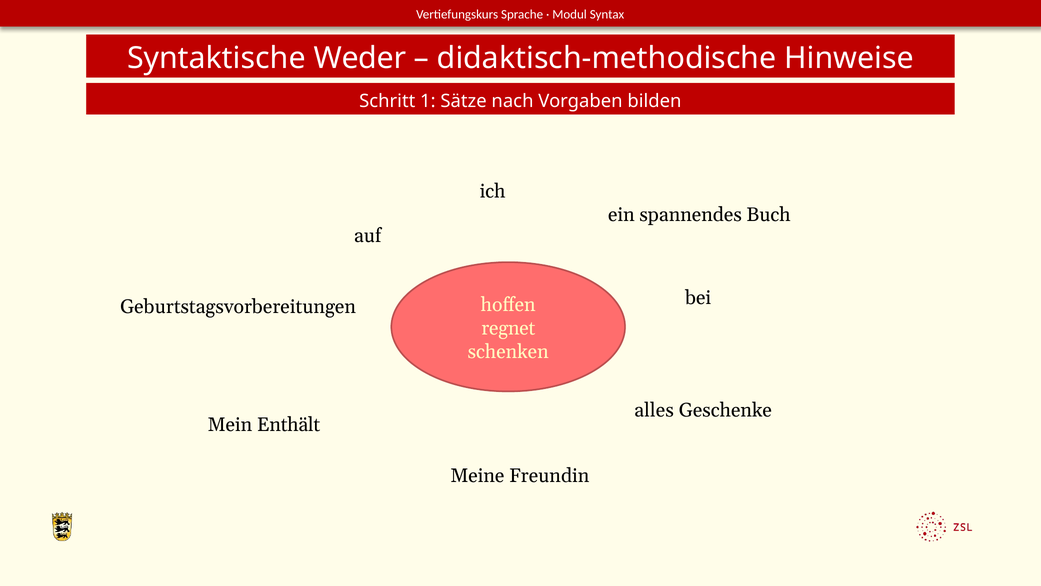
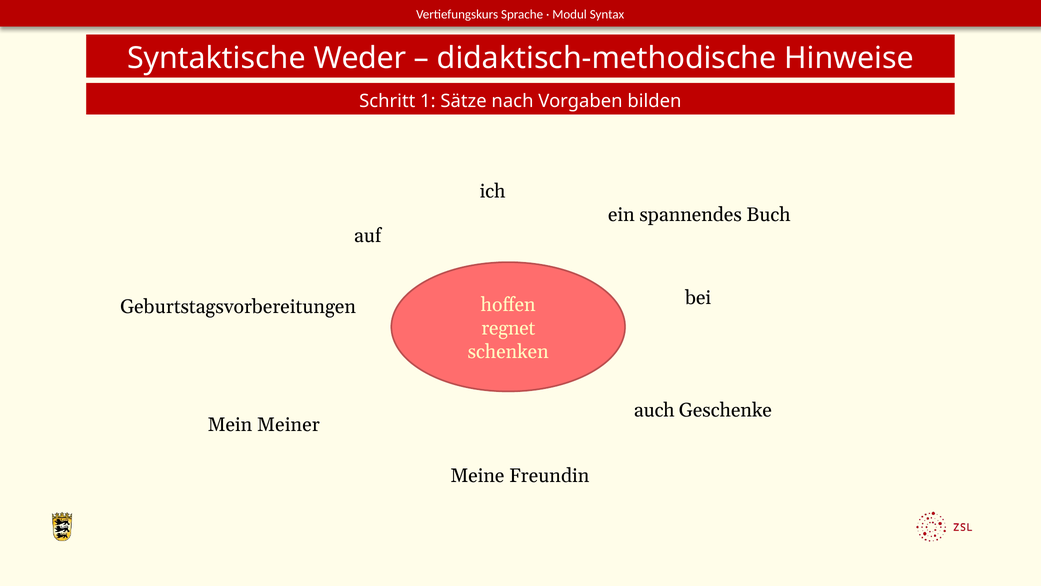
alles: alles -> auch (654, 410)
Enthält: Enthält -> Meiner (288, 425)
